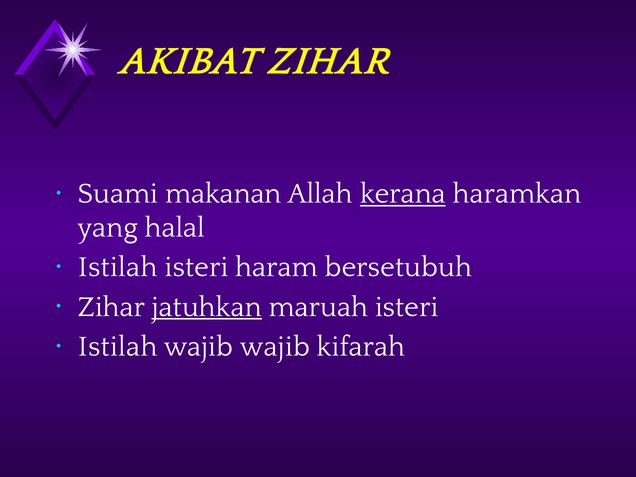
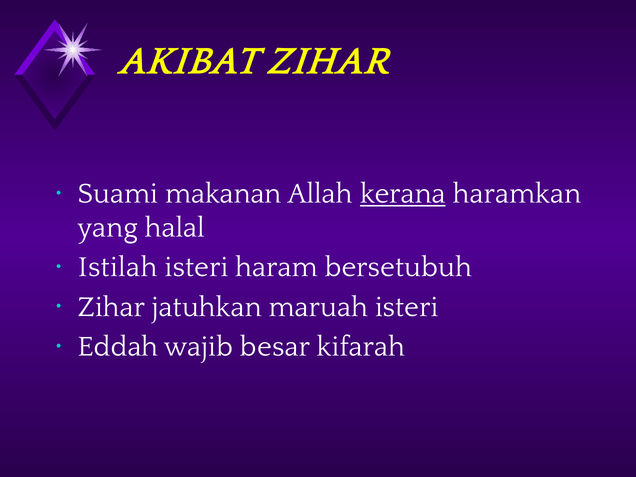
jatuhkan underline: present -> none (207, 307)
Istilah: Istilah -> Eddah (118, 346)
wajib wajib: wajib -> besar (275, 346)
